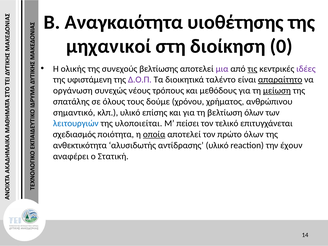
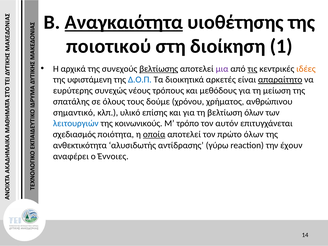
Αναγκαιότητα underline: none -> present (124, 22)
μηχανικοί: μηχανικοί -> ποιοτικού (109, 46)
0: 0 -> 1 (281, 46)
ολικής: ολικής -> αρχικά (73, 69)
βελτίωσης underline: none -> present (159, 69)
ιδέες colour: purple -> orange (306, 69)
Δ.Ο.Π colour: purple -> blue (140, 80)
ταλέντο: ταλέντο -> αρκετές (221, 80)
οργάνωση: οργάνωση -> ευρύτερης (73, 91)
μείωση underline: present -> none (277, 91)
υλοποιείται: υλοποιείται -> κοινωνικούς (139, 123)
πείσει: πείσει -> τρόπο (188, 123)
τελικό: τελικό -> αυτόν (227, 123)
αντίδρασης υλικό: υλικό -> γύρω (217, 145)
Στατική: Στατική -> Έννοιες (113, 156)
